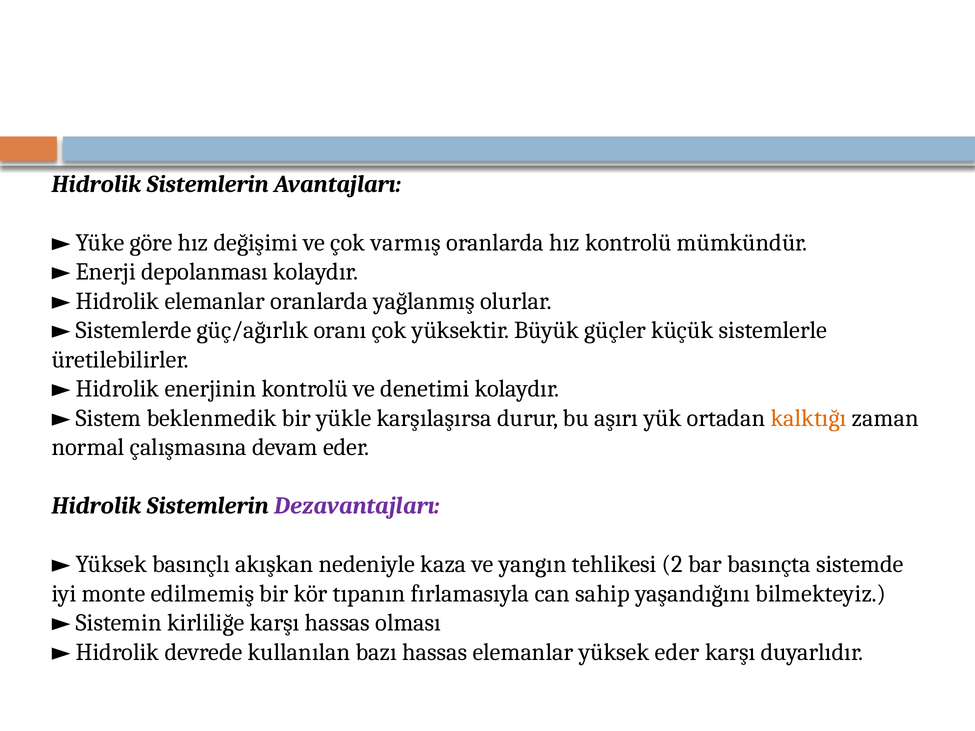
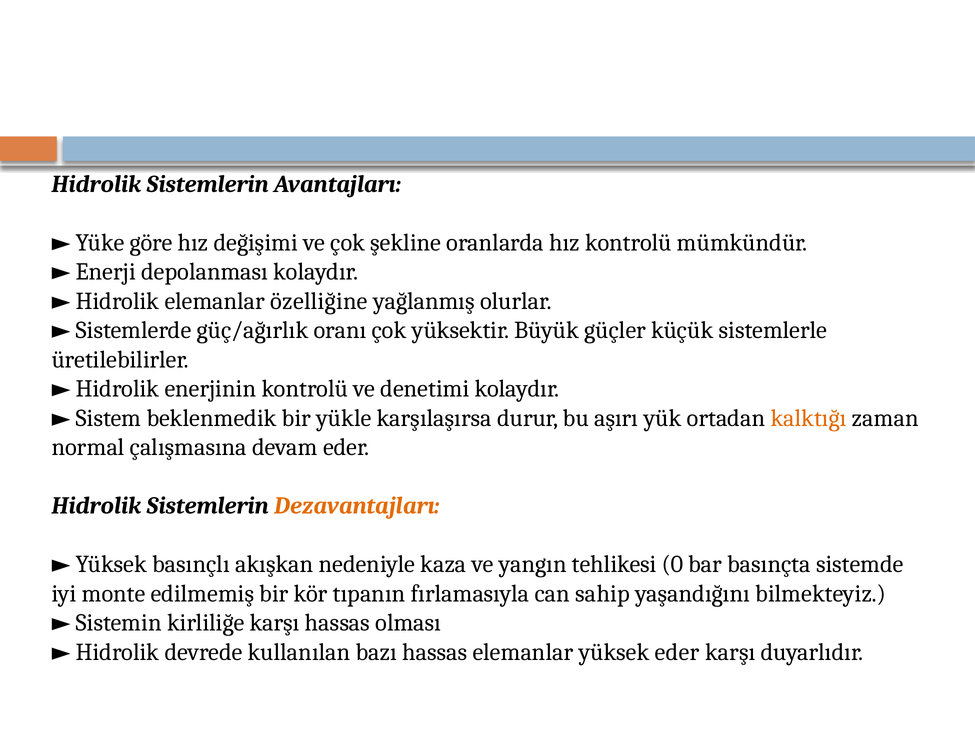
varmış: varmış -> şekline (406, 243)
elemanlar oranlarda: oranlarda -> özelliğine (319, 301)
Dezavantajları colour: purple -> orange (357, 506)
2: 2 -> 0 (672, 564)
